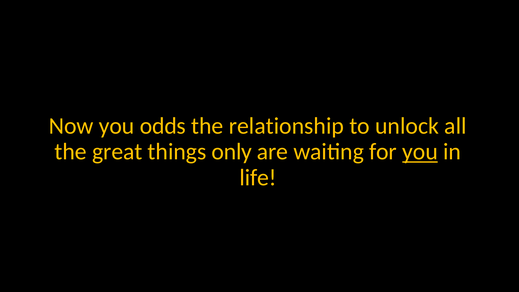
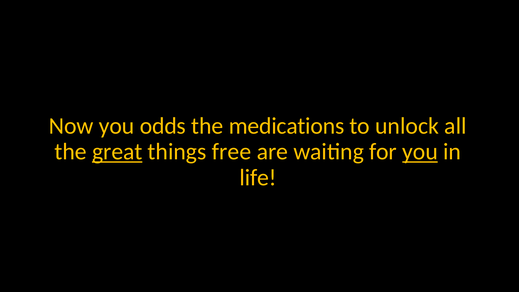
relationship: relationship -> medications (287, 126)
great underline: none -> present (117, 152)
only: only -> free (232, 152)
